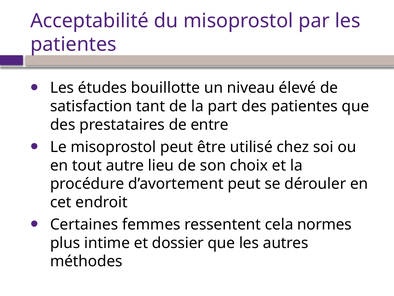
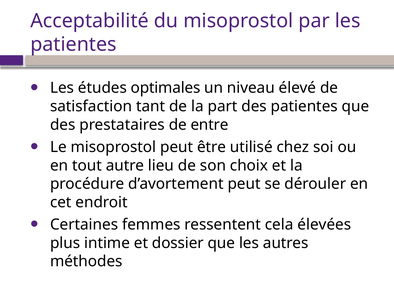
bouillotte: bouillotte -> optimales (166, 88)
normes: normes -> élevées (324, 224)
